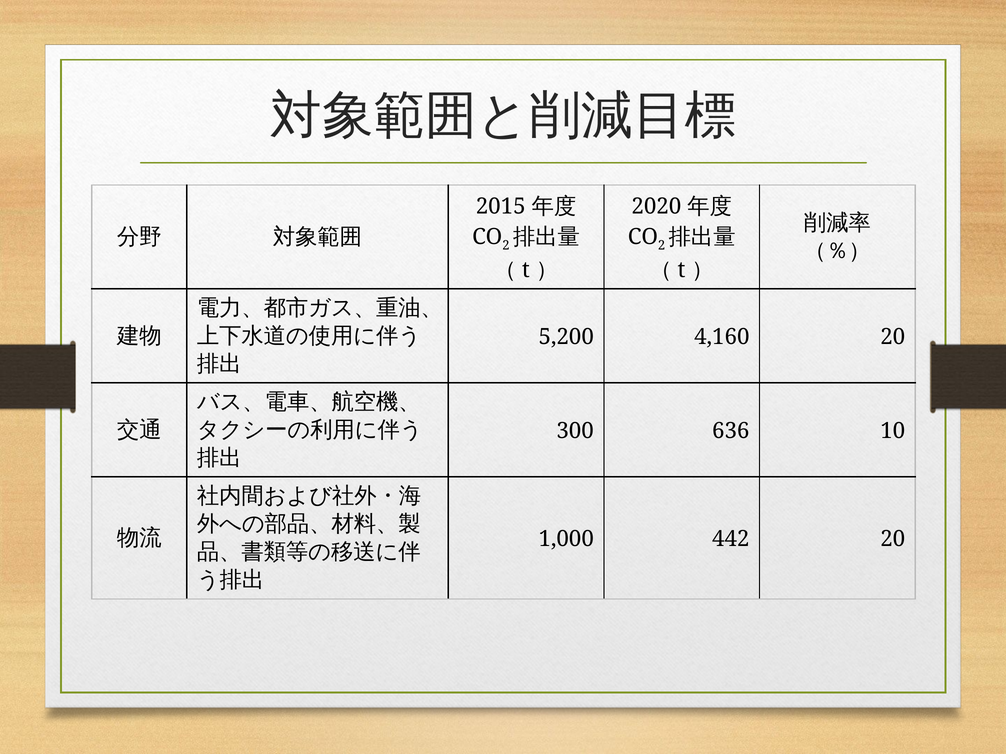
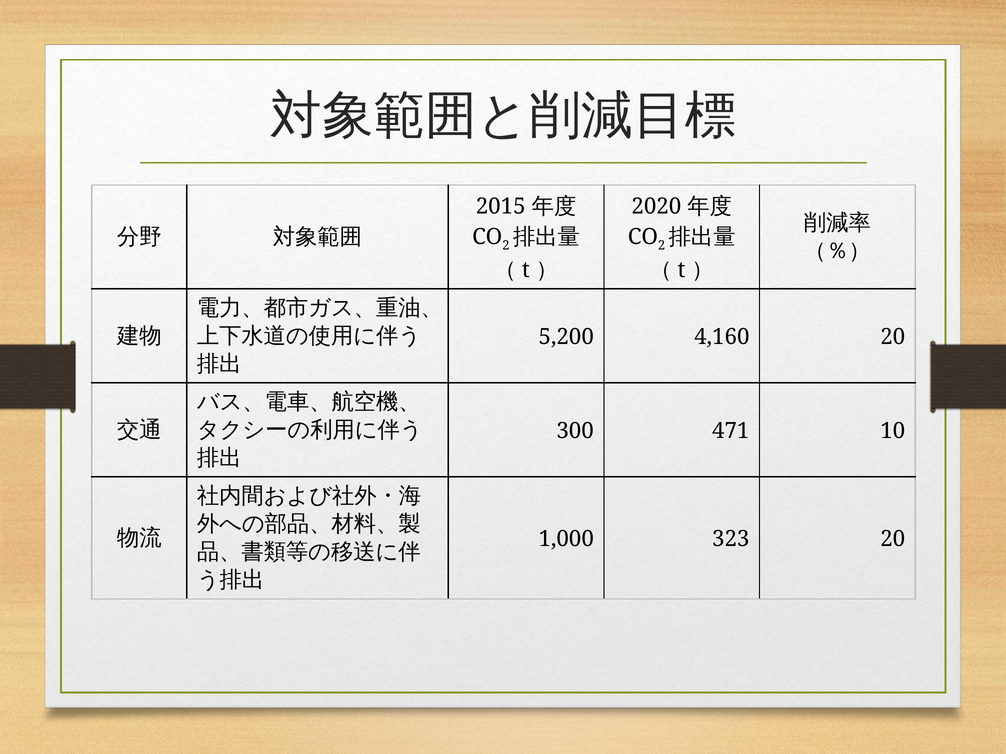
636: 636 -> 471 (731, 431)
442: 442 -> 323 (731, 539)
